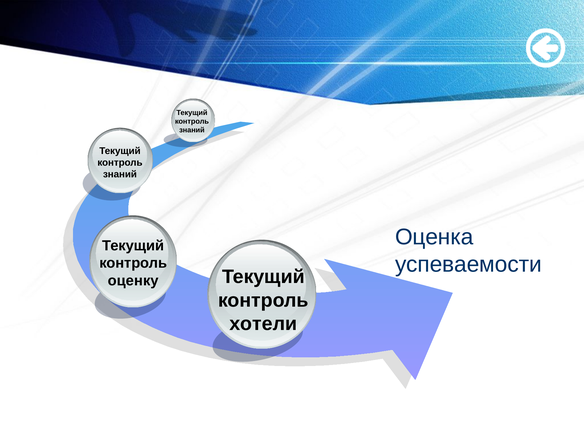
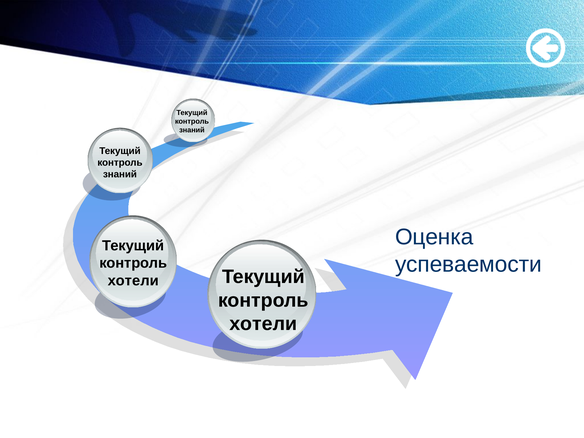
оценку: оценку -> хотели (133, 281)
